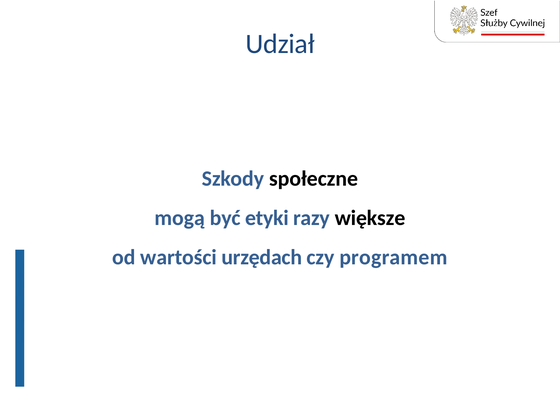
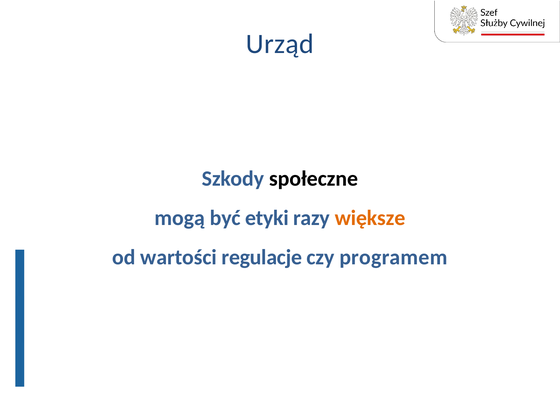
Udział: Udział -> Urząd (280, 44)
większe colour: black -> orange (370, 218)
urzędach: urzędach -> regulacje (262, 257)
